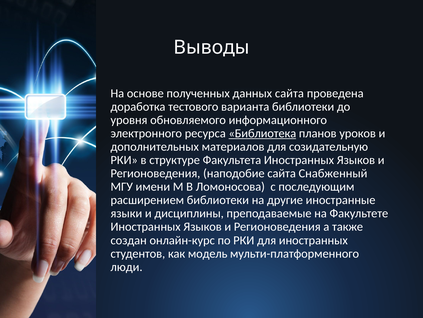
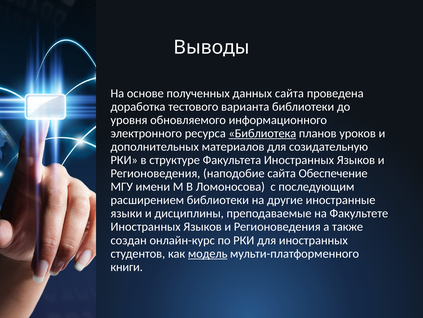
Снабженный: Снабженный -> Обеспечение (333, 173)
модель underline: none -> present (208, 253)
люди: люди -> книги (127, 266)
